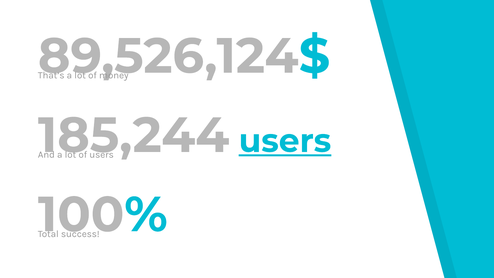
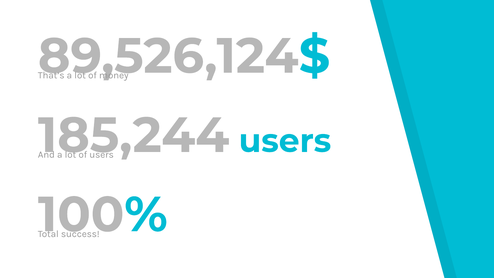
users underline: present -> none (285, 141)
